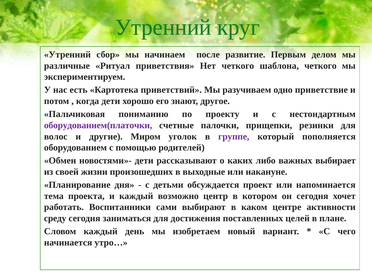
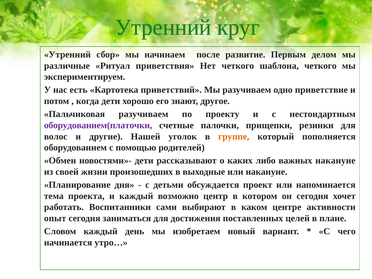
Пальчиковая пониманию: пониманию -> разучиваем (143, 114)
Миром: Миром -> Нашей (146, 136)
группе colour: purple -> orange (234, 136)
важных выбирает: выбирает -> накануне (335, 161)
среду: среду -> опыт (55, 218)
